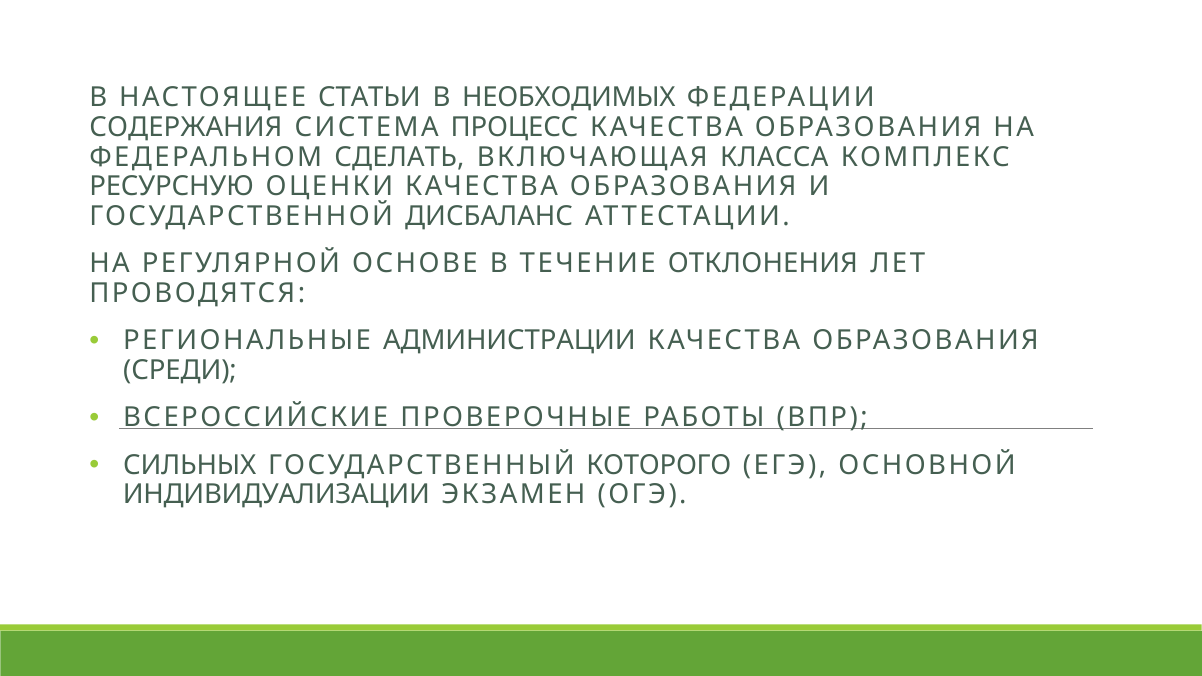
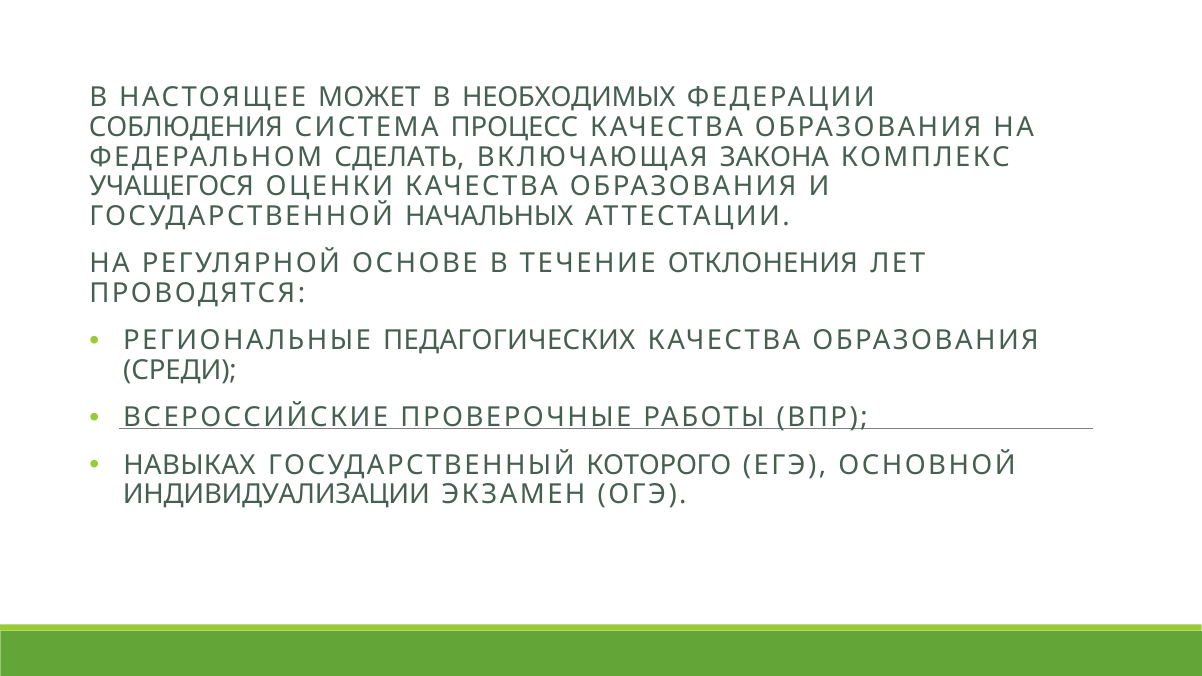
СТАТЬИ: СТАТЬИ -> МОЖЕТ (369, 98)
СОДЕРЖАНИЯ: СОДЕРЖАНИЯ -> СОБЛЮДЕНИЯ (186, 127)
КЛАССА: КЛАССА -> ЗАКОНА (774, 157)
РЕСУРСНУЮ: РЕСУРСНУЮ -> УЧАЩЕГОСЯ (172, 187)
ДИСБАЛАНС: ДИСБАЛАНС -> НАЧАЛЬНЫХ (489, 217)
АДМИНИСТРАЦИИ: АДМИНИСТРАЦИИ -> ПЕДАГОГИЧЕСКИХ (509, 341)
СИЛЬНЫХ: СИЛЬНЫХ -> НАВЫКАХ (189, 465)
